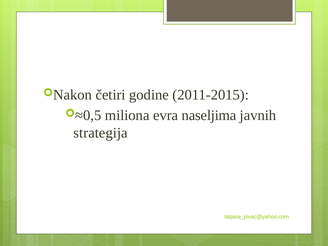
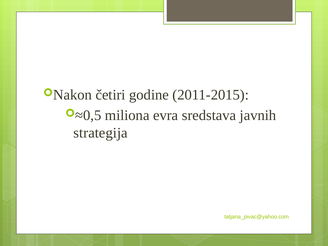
naseljima: naseljima -> sredstava (209, 115)
